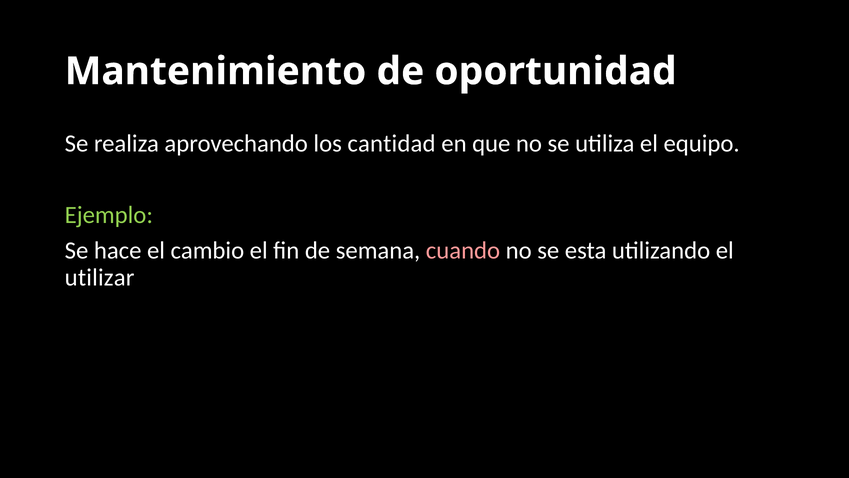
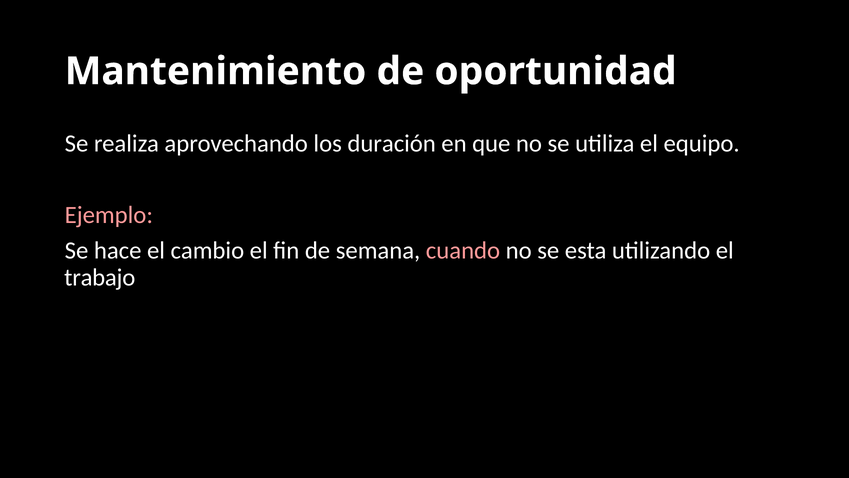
cantidad: cantidad -> duración (392, 144)
Ejemplo colour: light green -> pink (109, 215)
utilizar: utilizar -> trabajo (100, 277)
